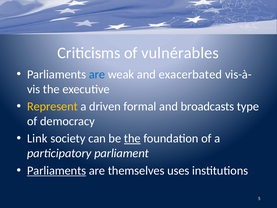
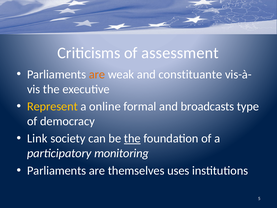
vulnérables: vulnérables -> assessment (180, 53)
are colour: blue -> orange (97, 74)
exacerbated: exacerbated -> constituante (190, 74)
driven: driven -> online (105, 106)
parliament: parliament -> monitoring (122, 153)
Parliaments underline: present -> none (57, 170)
